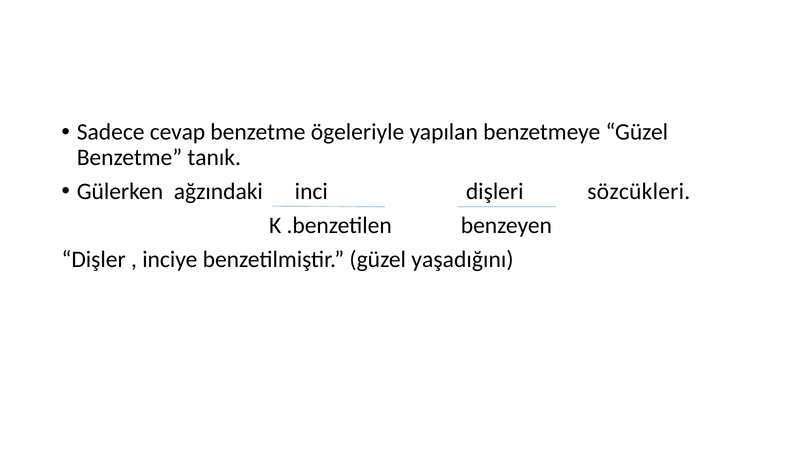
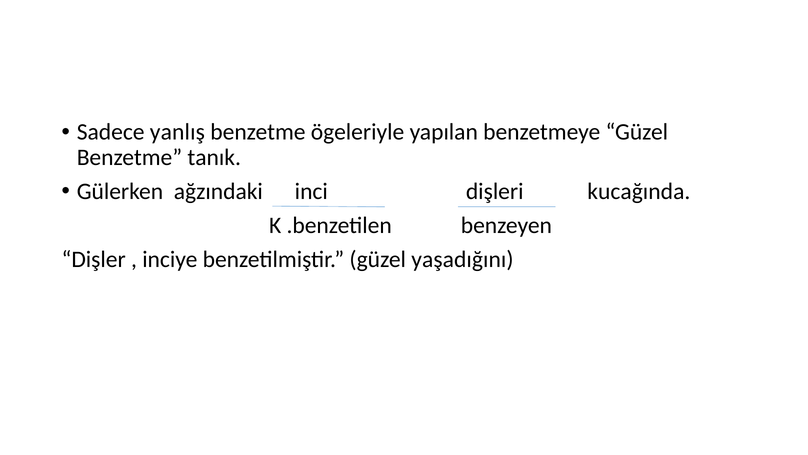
cevap: cevap -> yanlış (177, 132)
sözcükleri: sözcükleri -> kucağında (639, 191)
